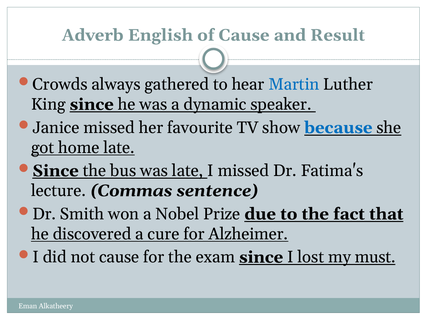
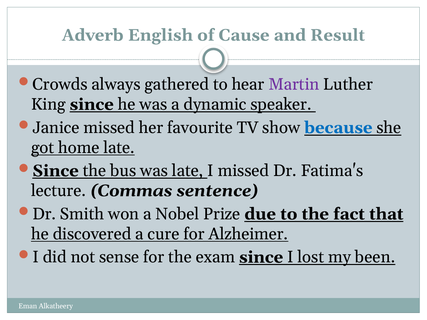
Martin colour: blue -> purple (294, 85)
not cause: cause -> sense (119, 257)
must: must -> been (375, 257)
